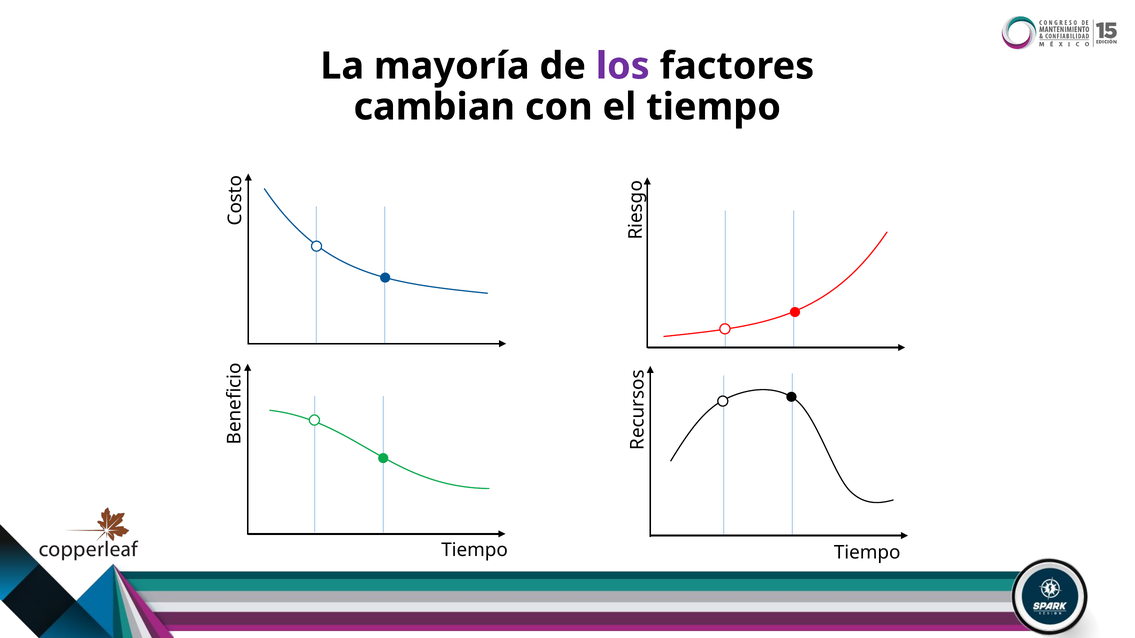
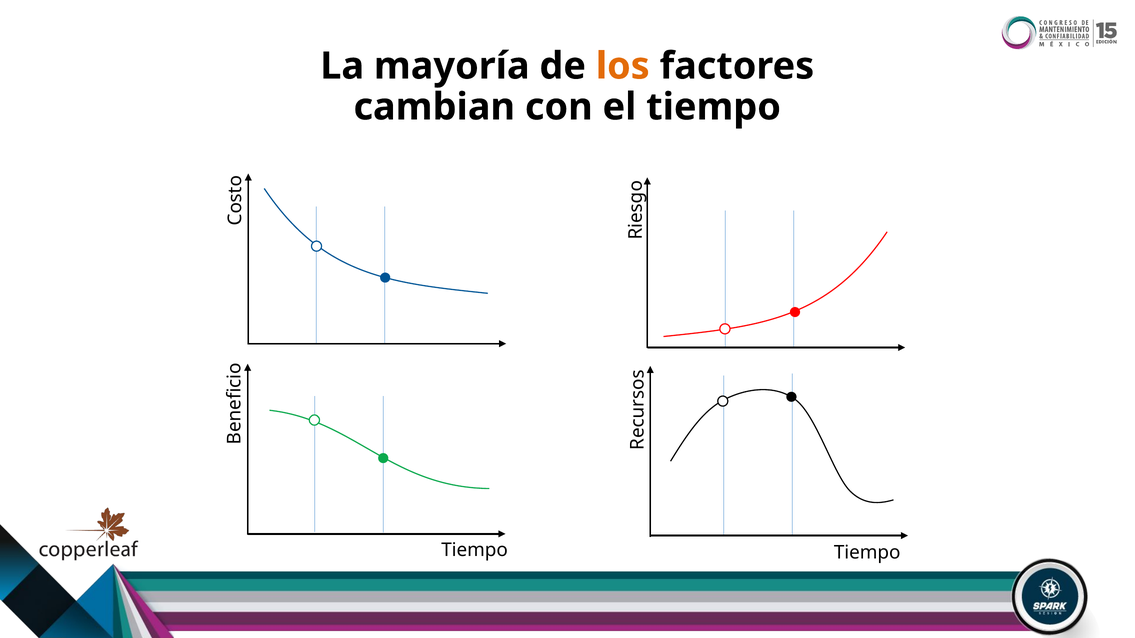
los colour: purple -> orange (623, 66)
